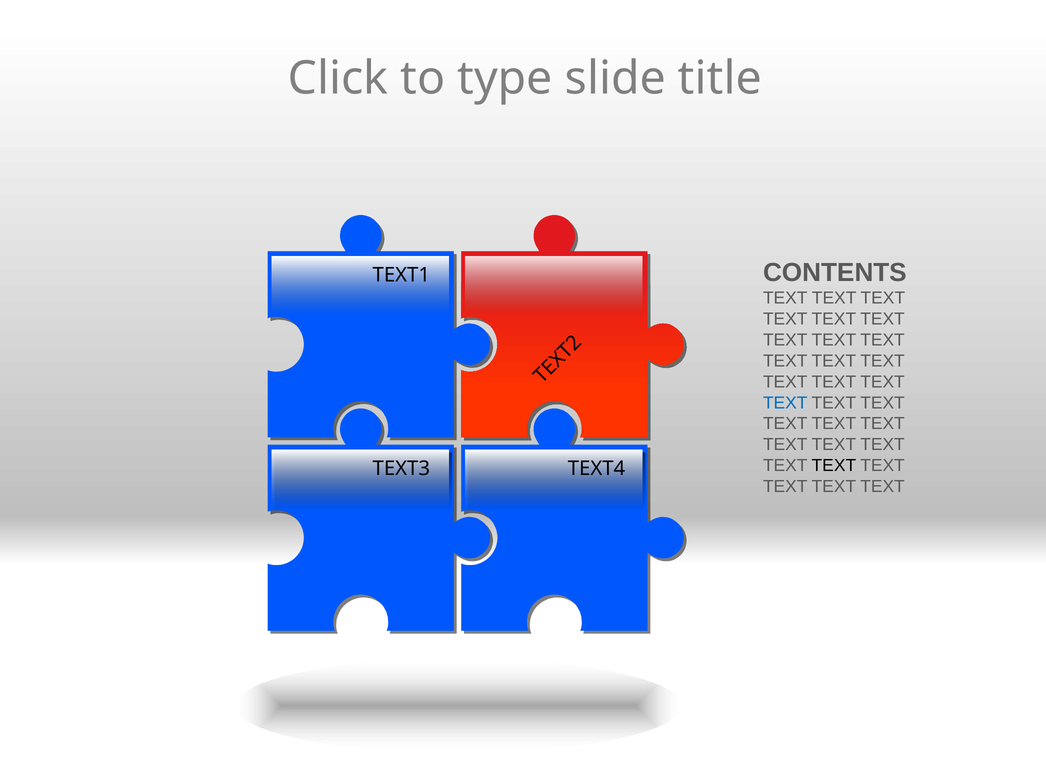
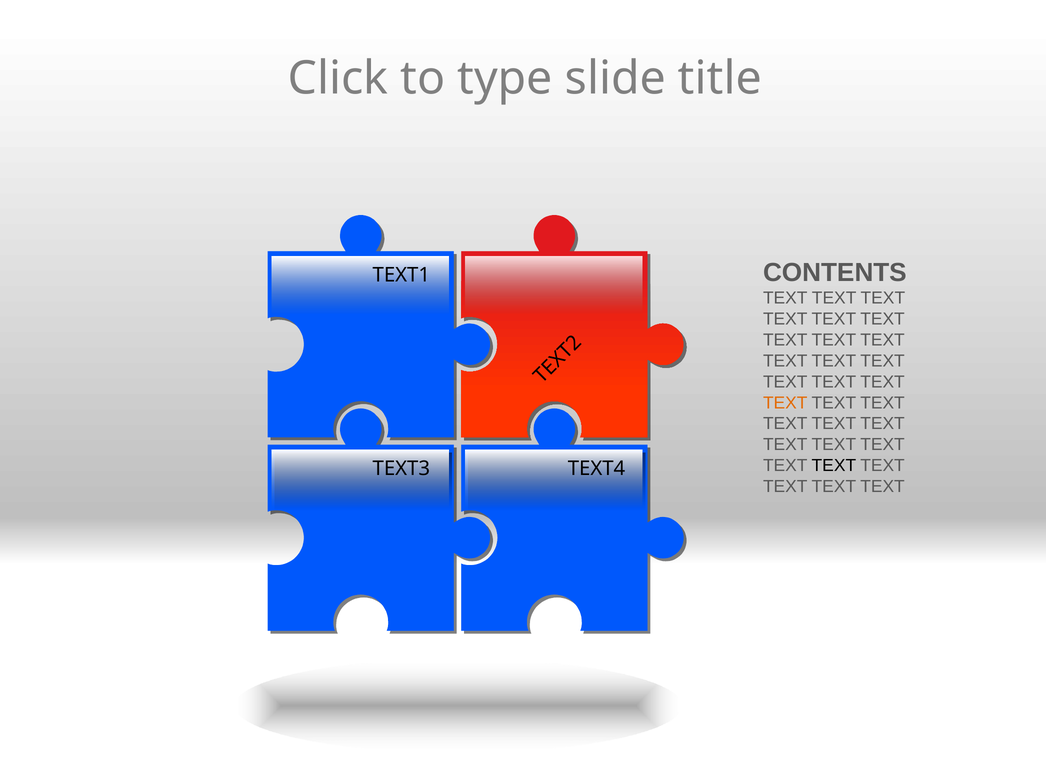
TEXT colour: blue -> orange (785, 403)
